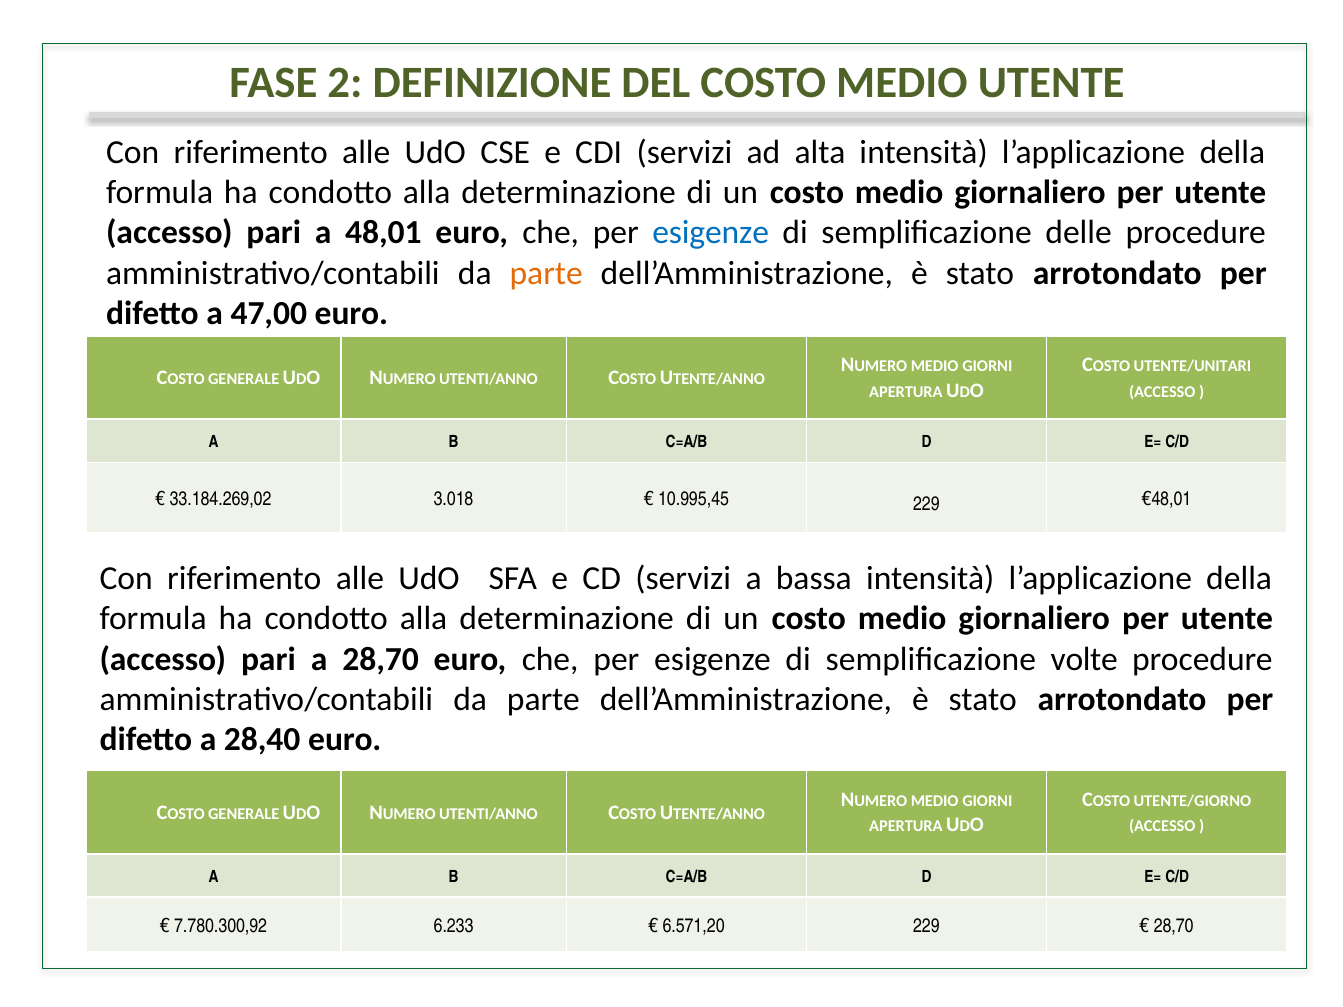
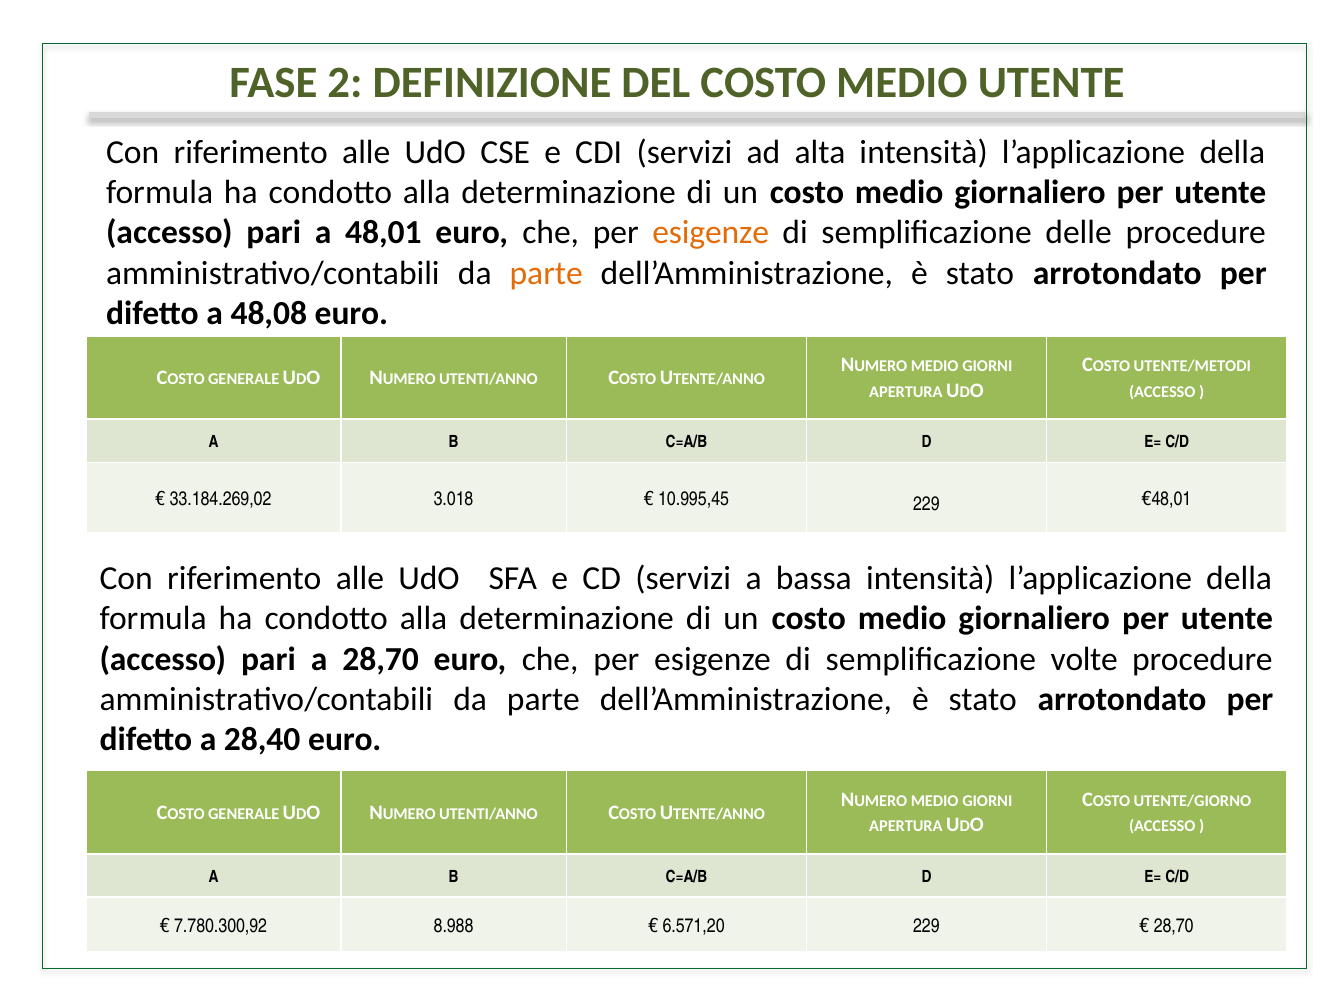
esigenze colour: blue -> orange (711, 233)
47,00: 47,00 -> 48,08 (269, 313)
UTENTE/UNITARI: UTENTE/UNITARI -> UTENTE/METODI (1192, 367)
6.233: 6.233 -> 8.988 (454, 926)
